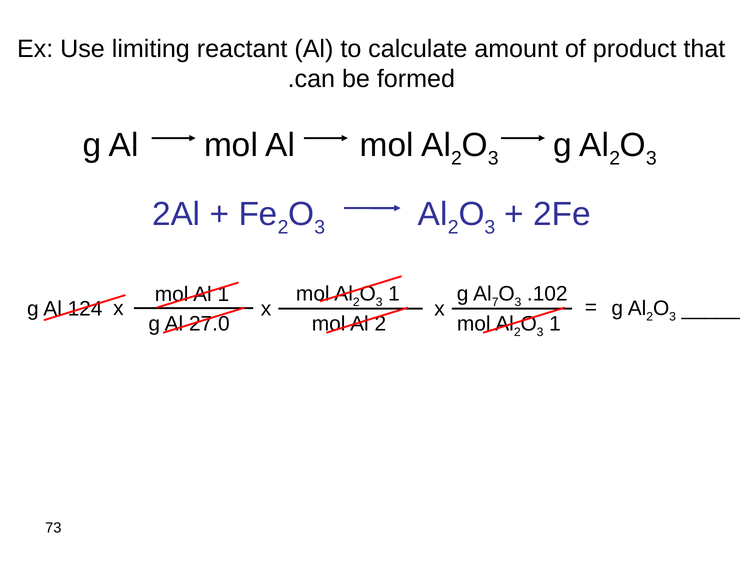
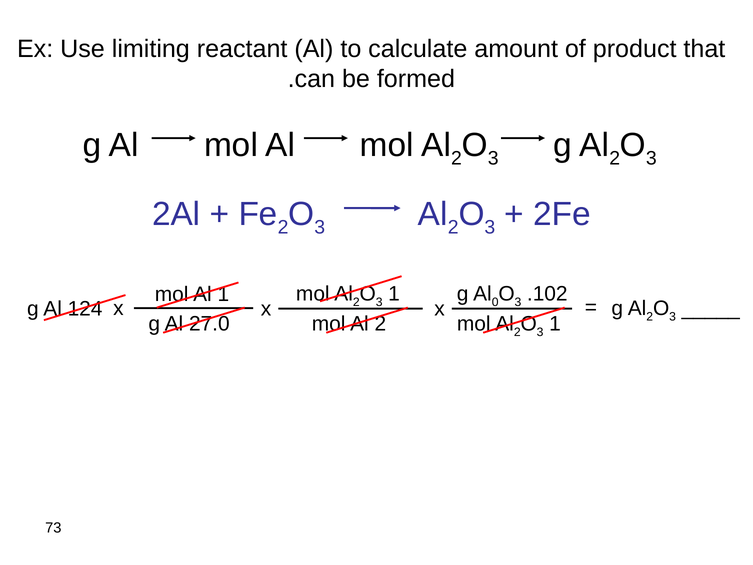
7: 7 -> 0 (495, 302)
